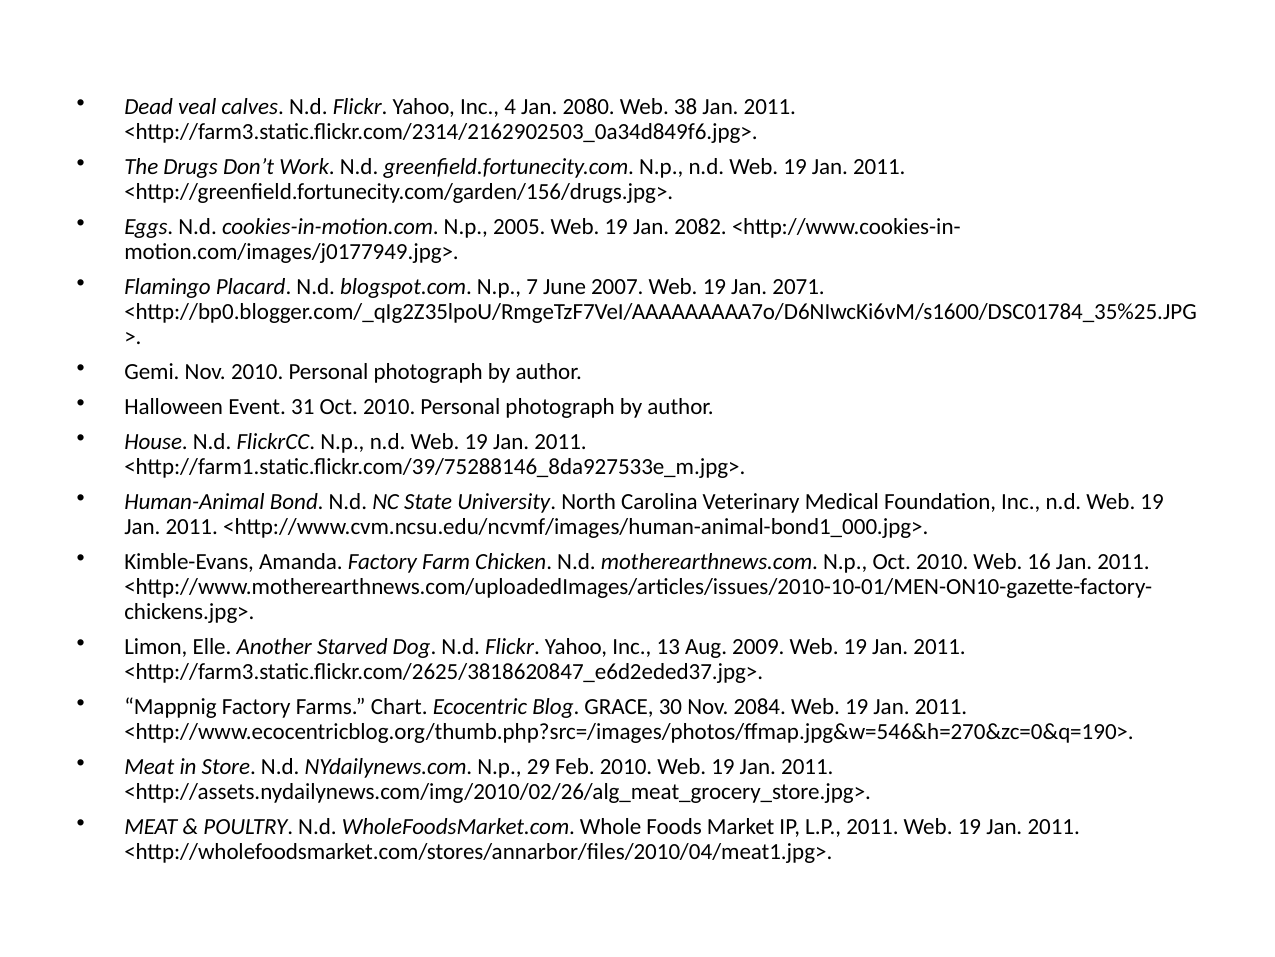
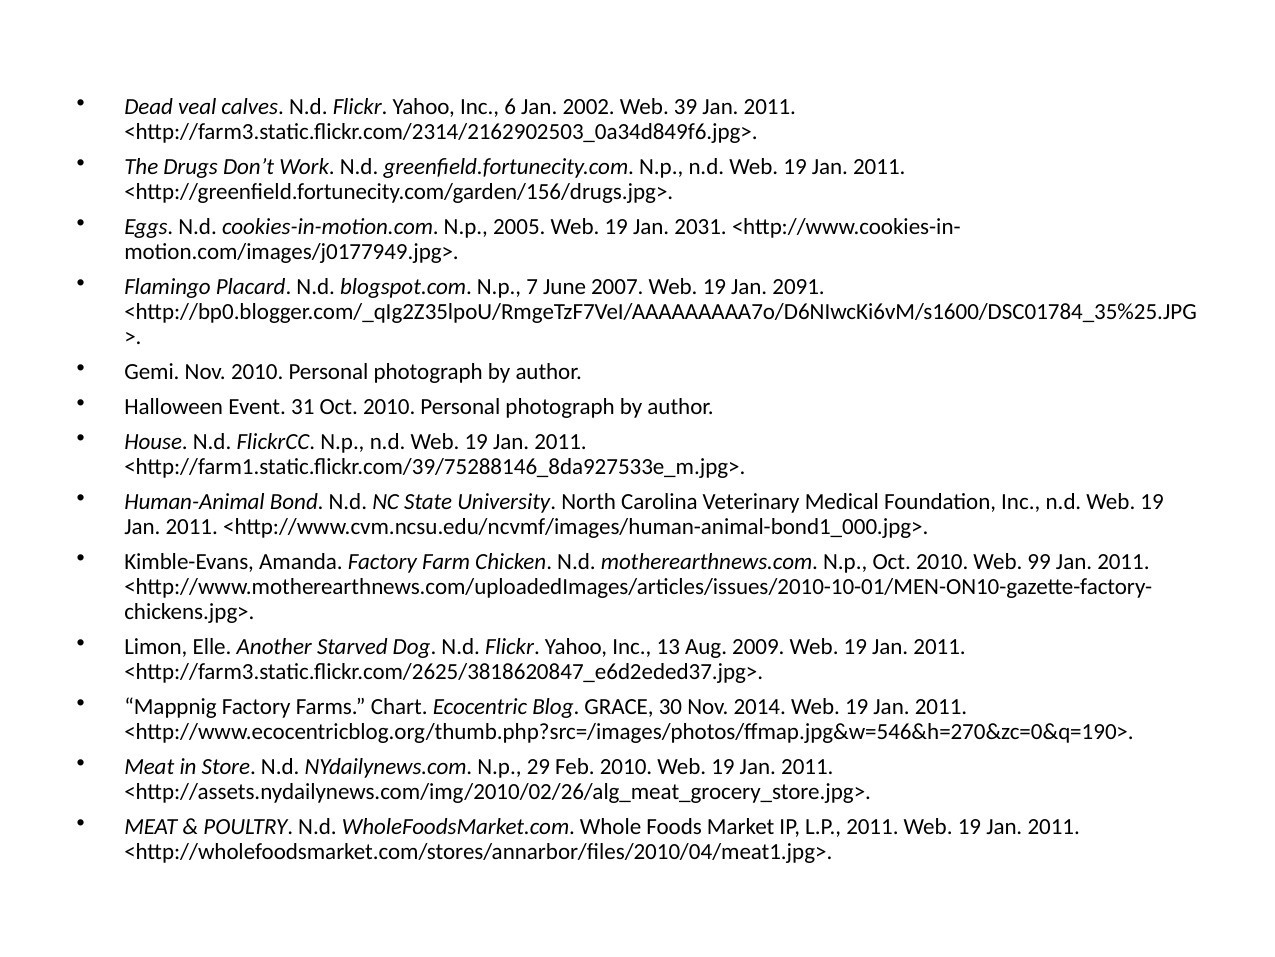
4: 4 -> 6 (510, 107)
2080: 2080 -> 2002 (589, 107)
38: 38 -> 39 (686, 107)
2082: 2082 -> 2031 (701, 227)
2071: 2071 -> 2091 (799, 287)
16: 16 -> 99 (1039, 562)
2084: 2084 -> 2014 (760, 707)
